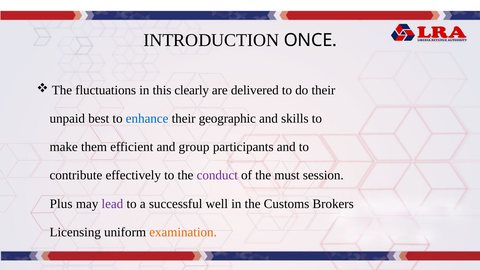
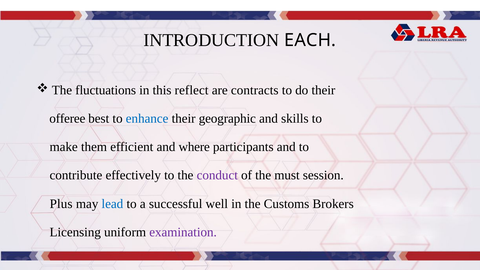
ONCE: ONCE -> EACH (310, 40)
clearly: clearly -> reflect (192, 90)
delivered: delivered -> contracts (255, 90)
unpaid: unpaid -> offeree (67, 119)
group: group -> where (194, 147)
lead colour: purple -> blue (112, 204)
examination colour: orange -> purple (183, 232)
